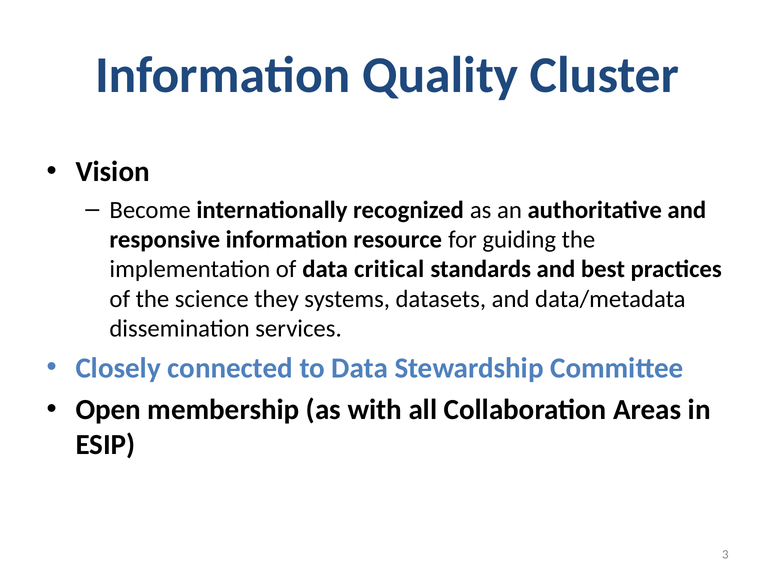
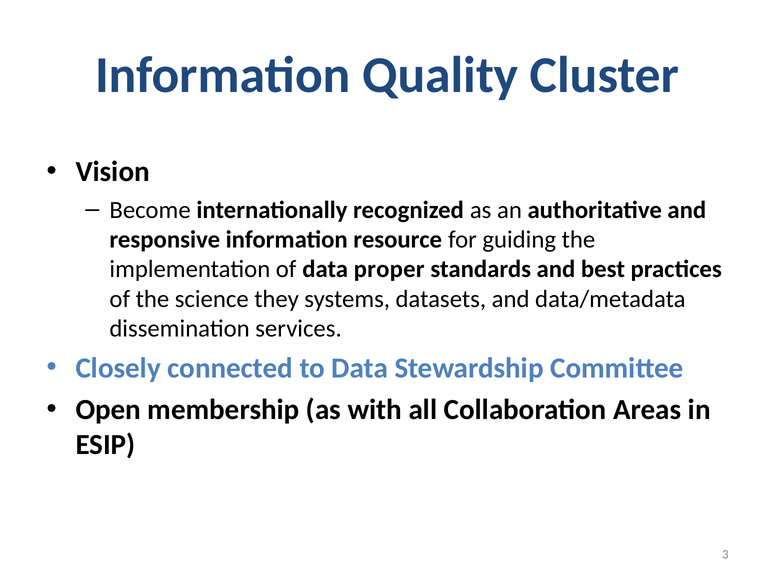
critical: critical -> proper (389, 269)
